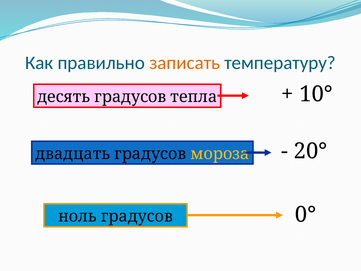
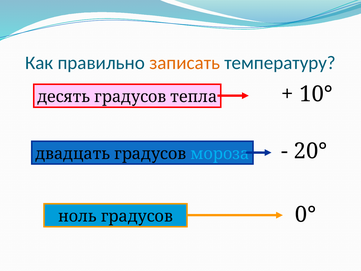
мороза colour: yellow -> light blue (220, 154)
